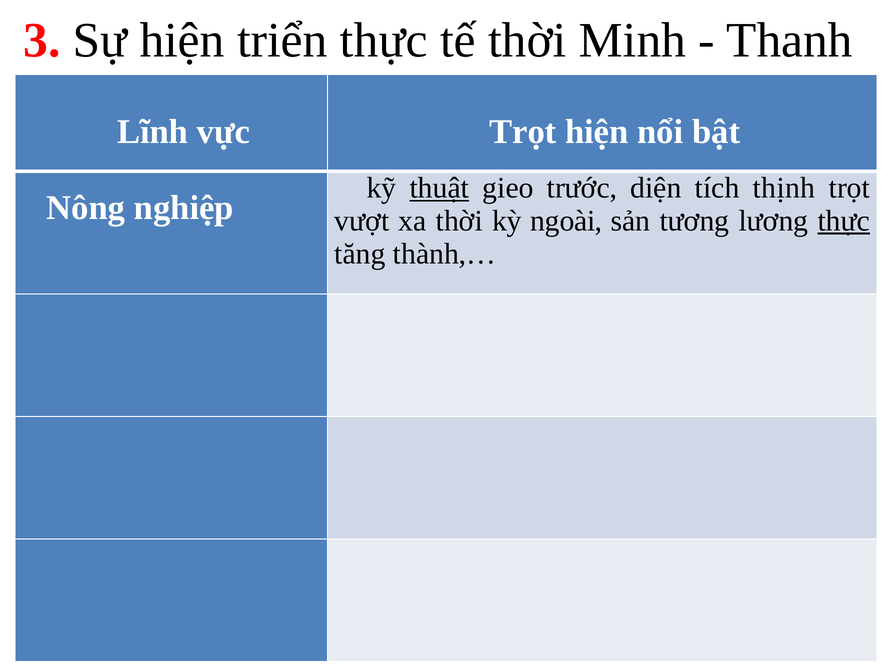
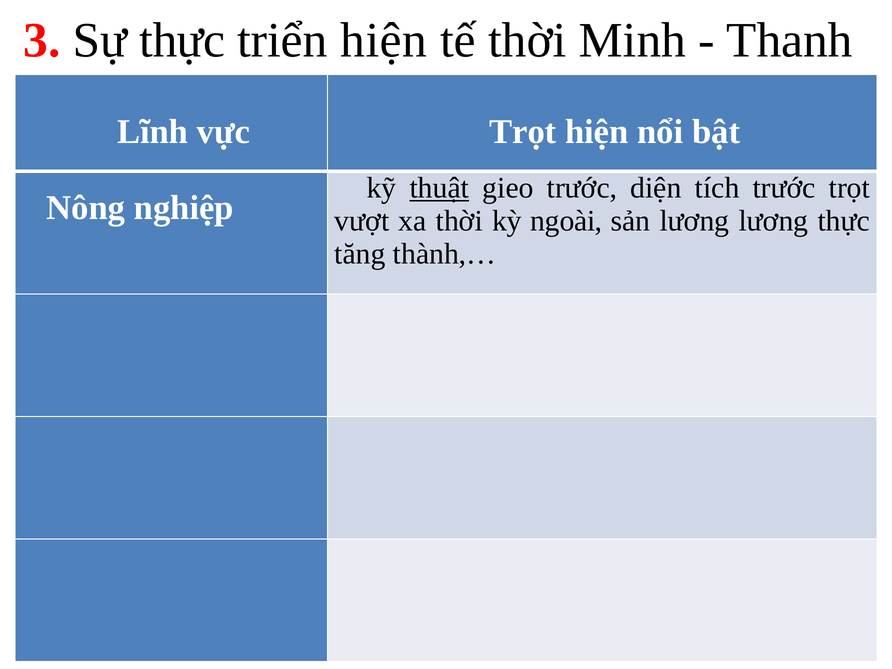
Sự hiện: hiện -> thực (182, 41)
triển thực: thực -> hiện (384, 41)
tích thịnh: thịnh -> trước (784, 188)
sản tương: tương -> lương (694, 221)
thực underline: present -> none (844, 221)
